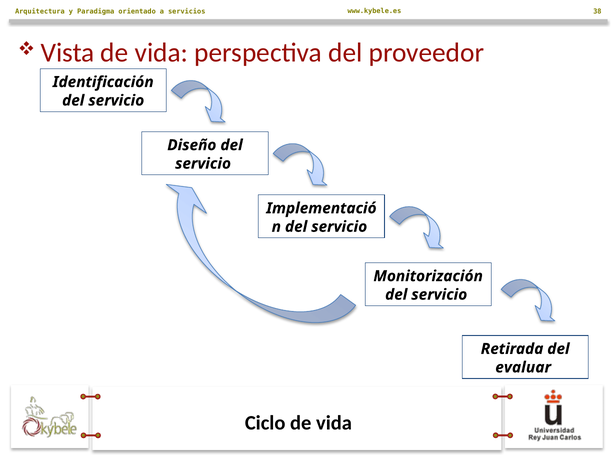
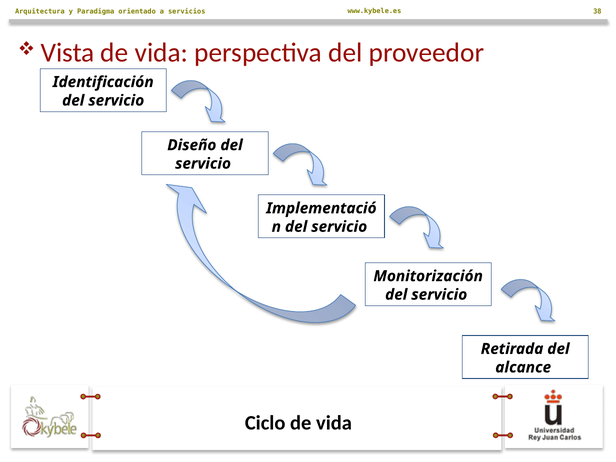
evaluar: evaluar -> alcance (523, 367)
